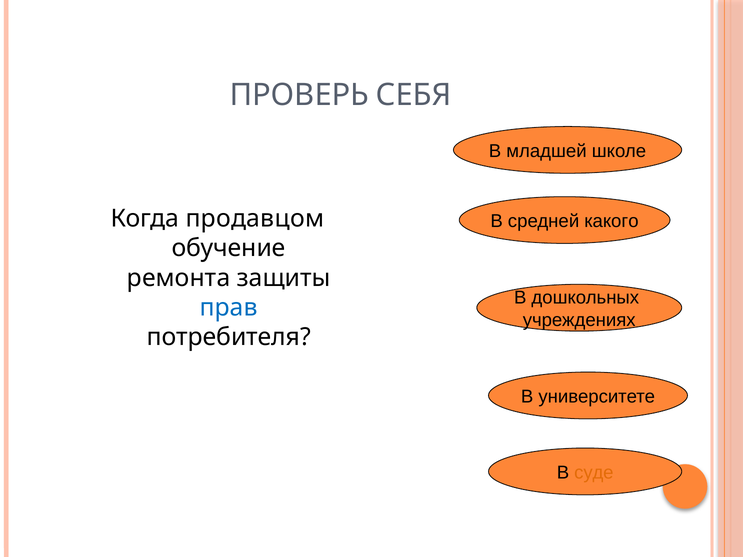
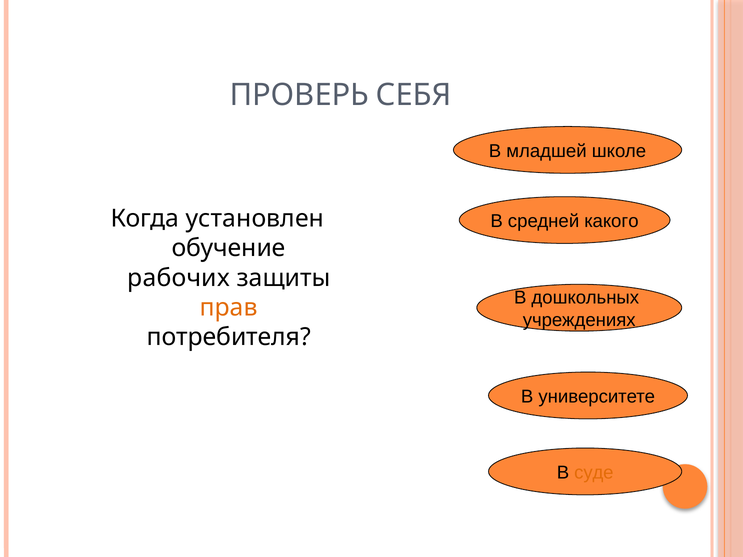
продавцом: продавцом -> установлен (255, 219)
ремонта: ремонта -> рабочих (179, 278)
прав colour: blue -> orange (229, 308)
